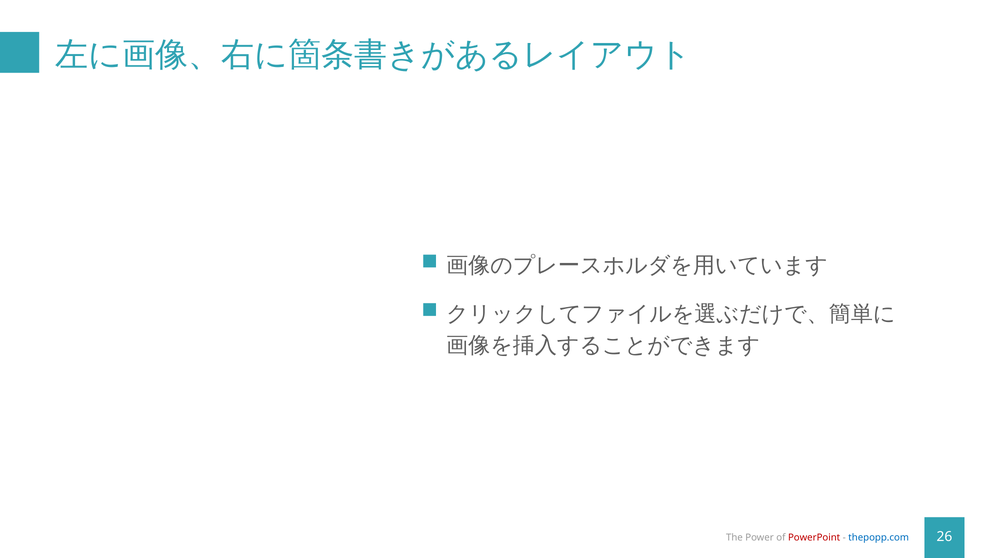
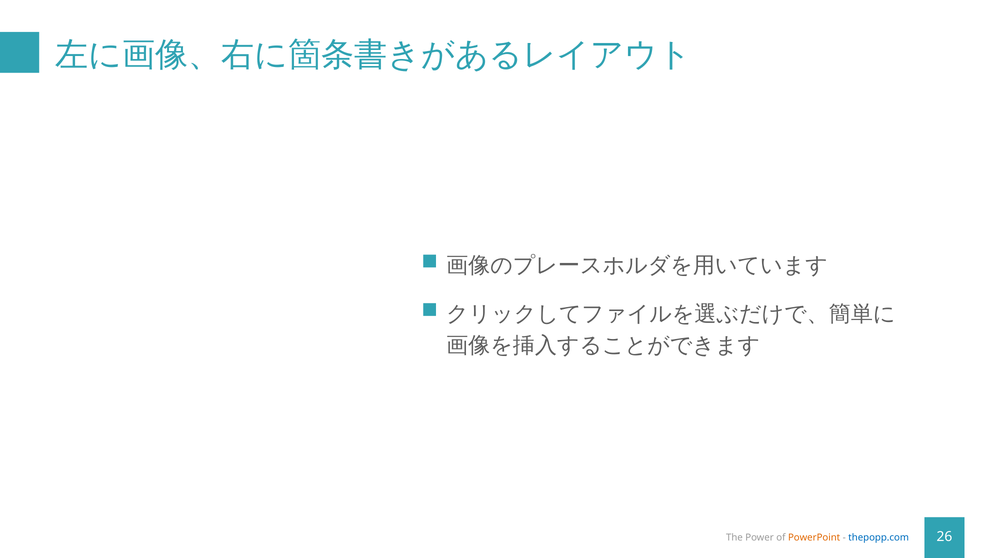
PowerPoint colour: red -> orange (814, 537)
